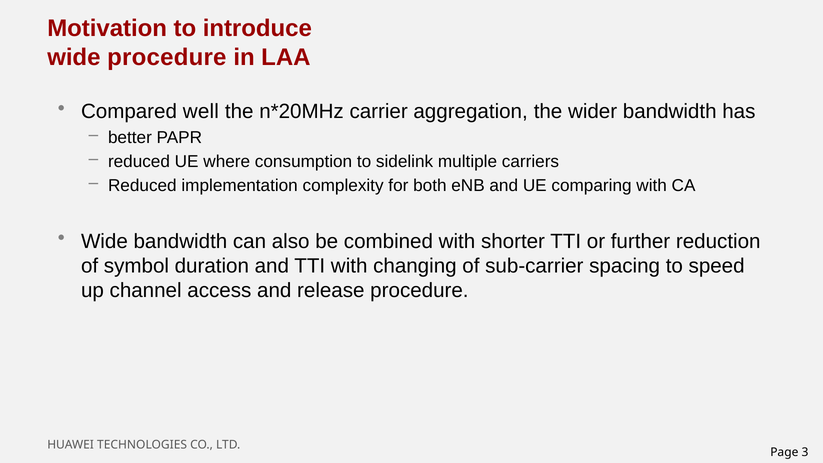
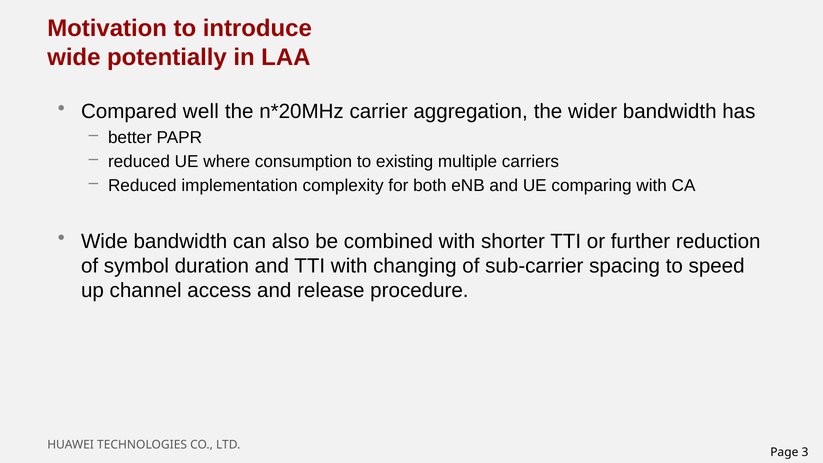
wide procedure: procedure -> potentially (167, 57)
sidelink: sidelink -> existing (405, 161)
